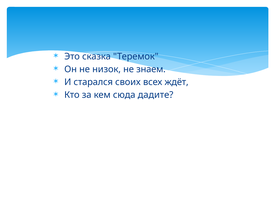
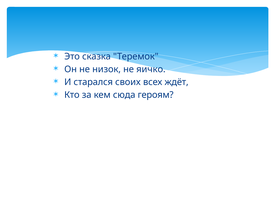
знаем: знаем -> яичко (151, 69)
дадите: дадите -> героям (156, 95)
